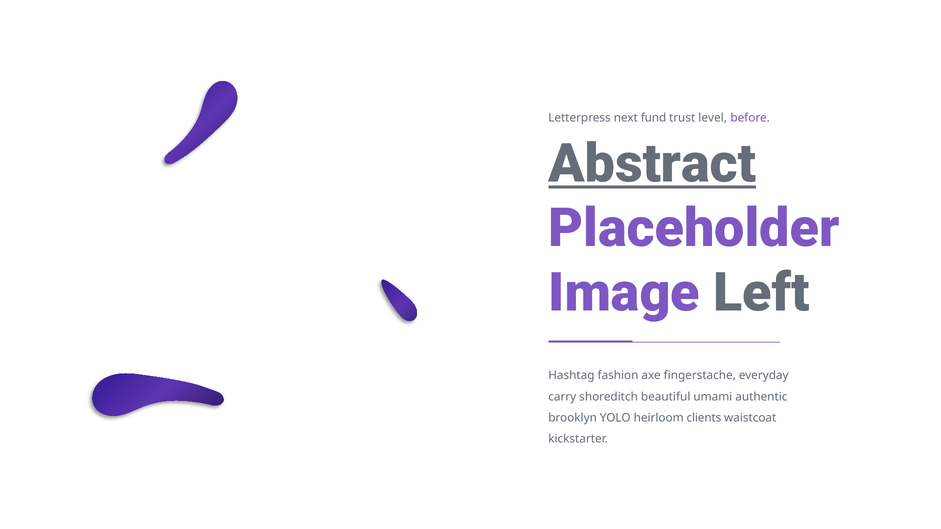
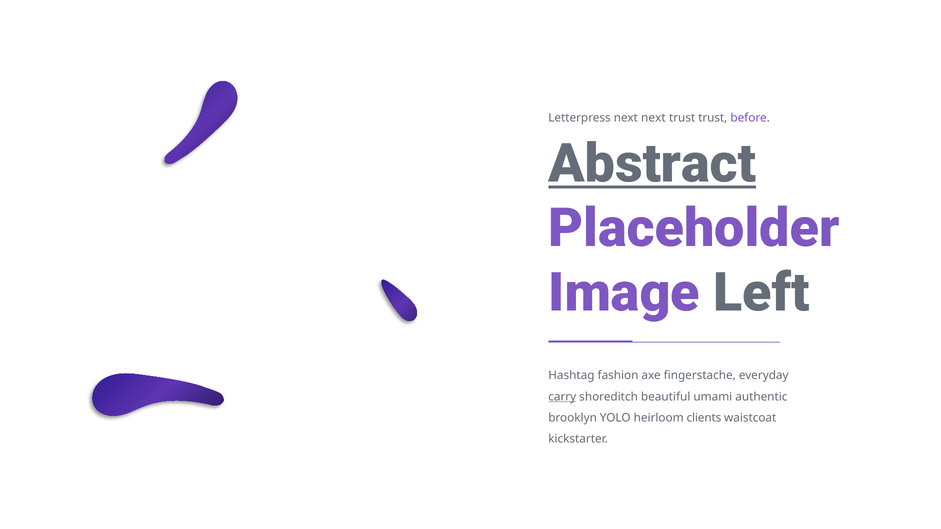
next fund: fund -> next (653, 118)
trust level: level -> trust (713, 118)
carry underline: none -> present (562, 397)
